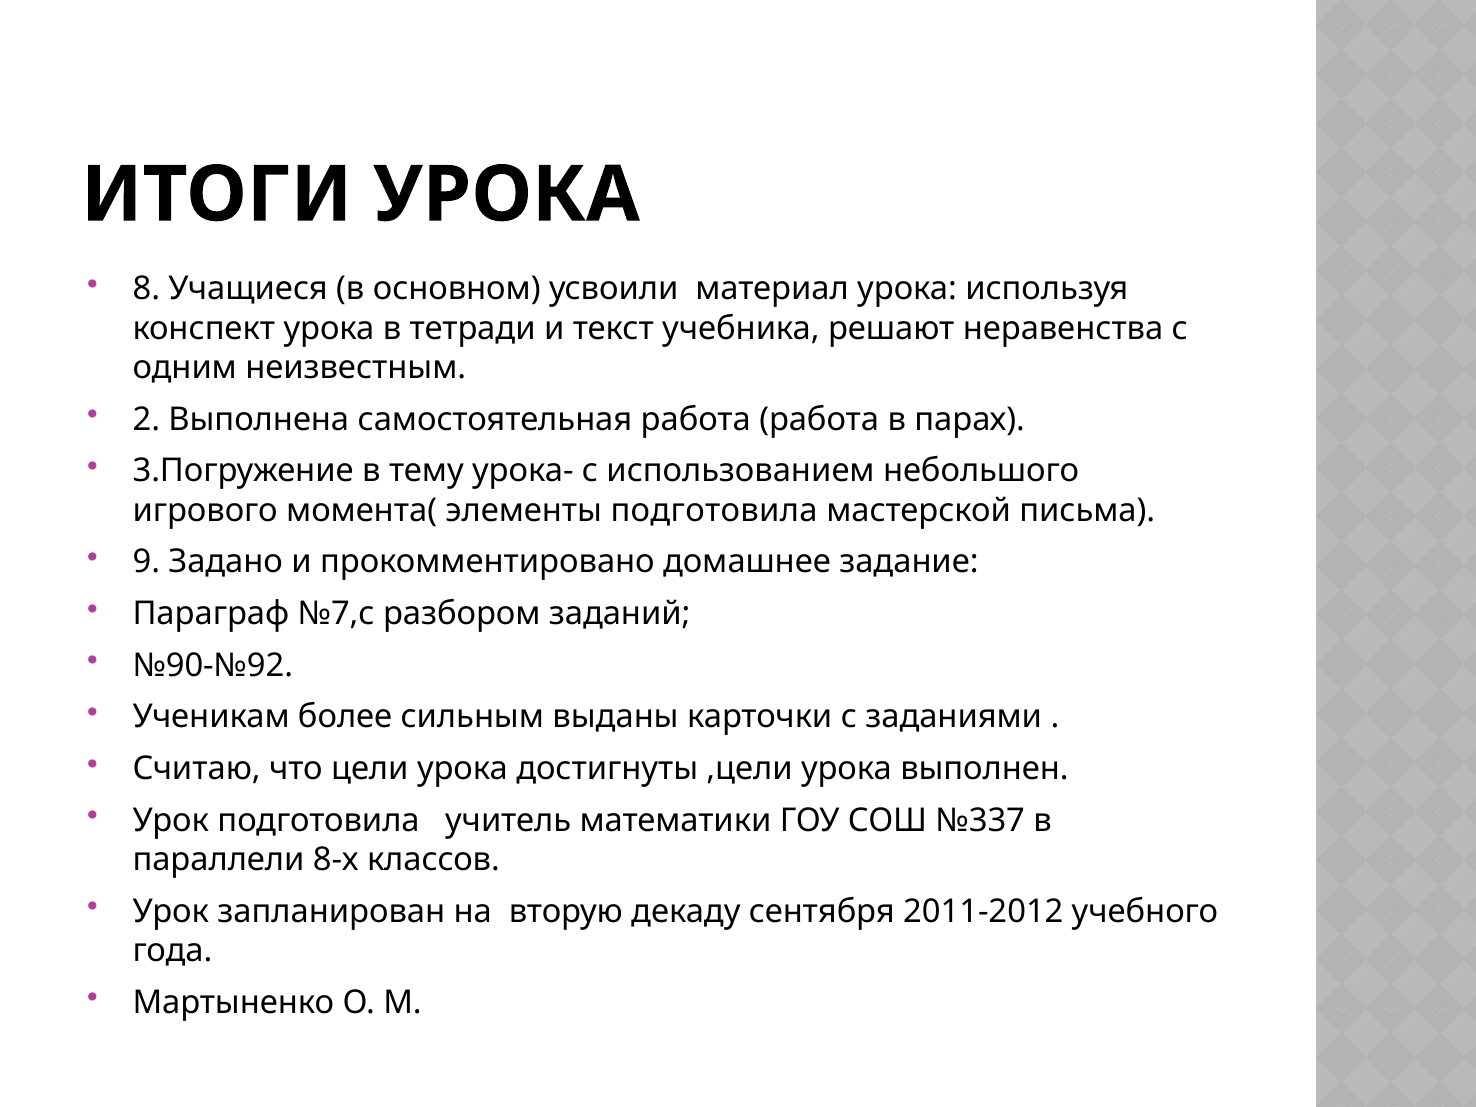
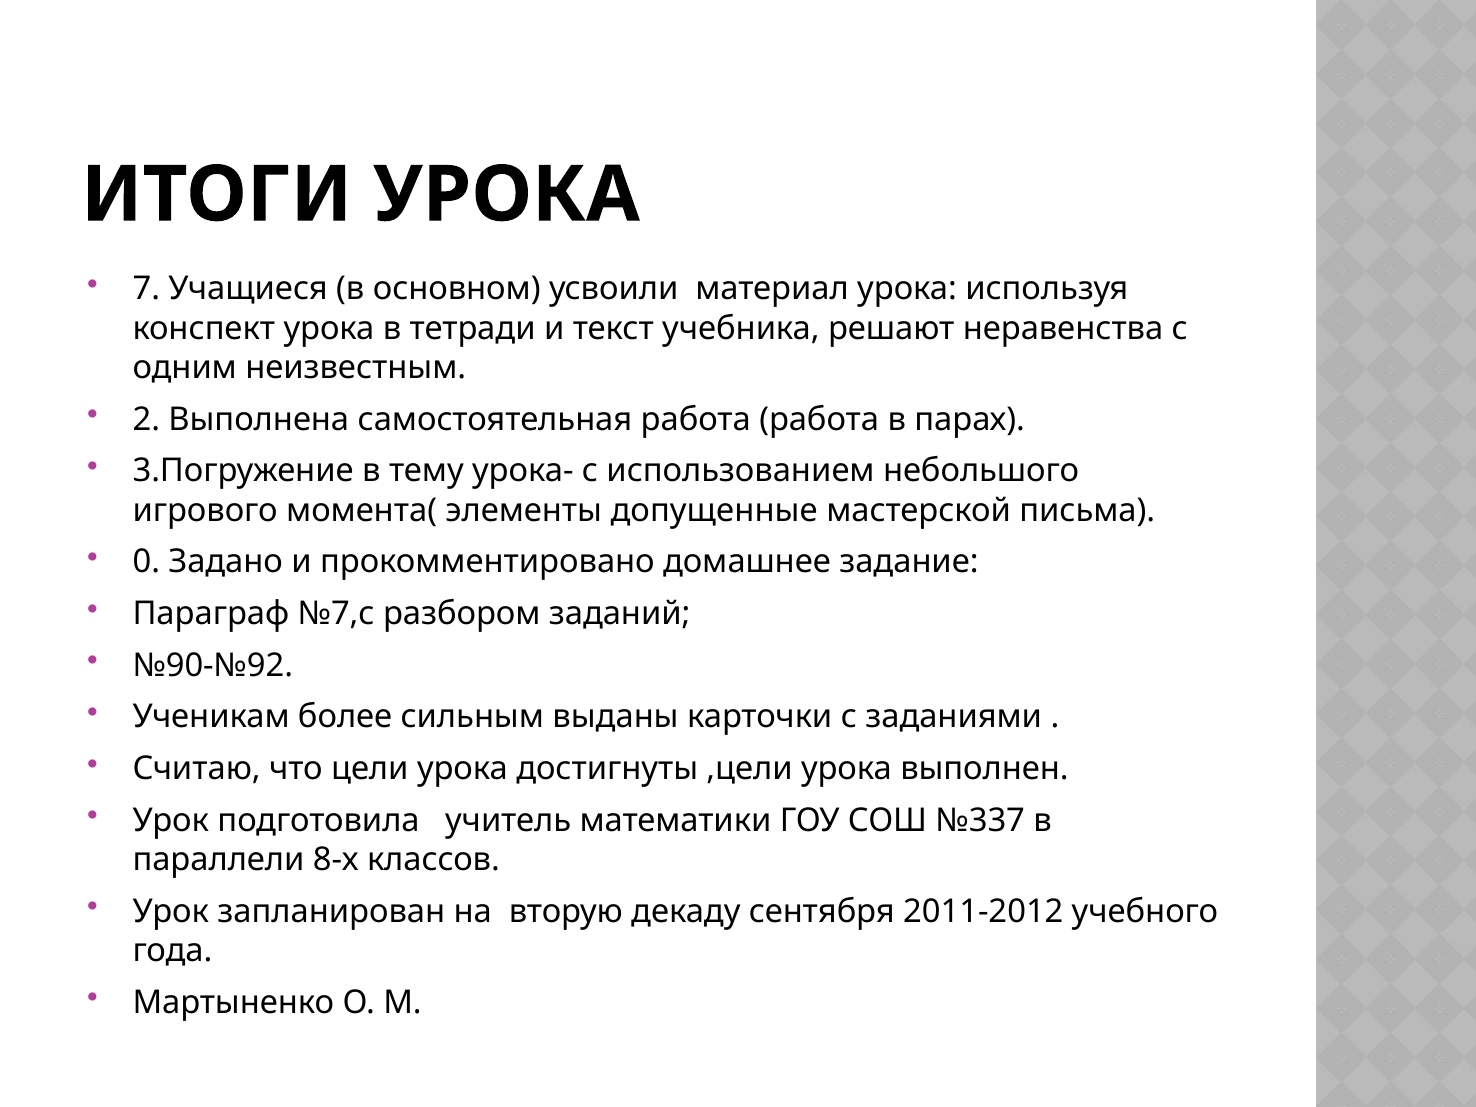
8: 8 -> 7 (146, 289)
элементы подготовила: подготовила -> допущенные (714, 510)
9: 9 -> 0 (146, 562)
